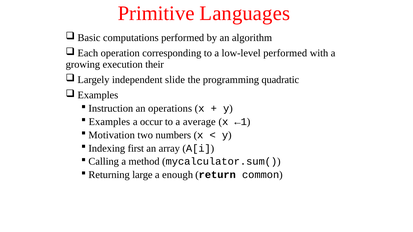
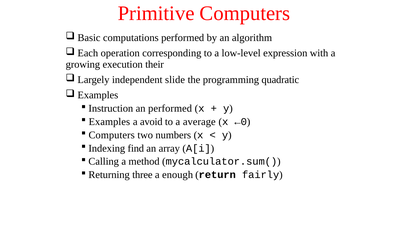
Primitive Languages: Languages -> Computers (245, 13)
low-level performed: performed -> expression (285, 53)
an operations: operations -> performed (170, 109)
occur: occur -> avoid (151, 122)
←1: ←1 -> ←0 (241, 122)
Motivation: Motivation -> Computers (112, 135)
first: first -> find (136, 148)
large: large -> three (142, 175)
common: common -> fairly (261, 175)
